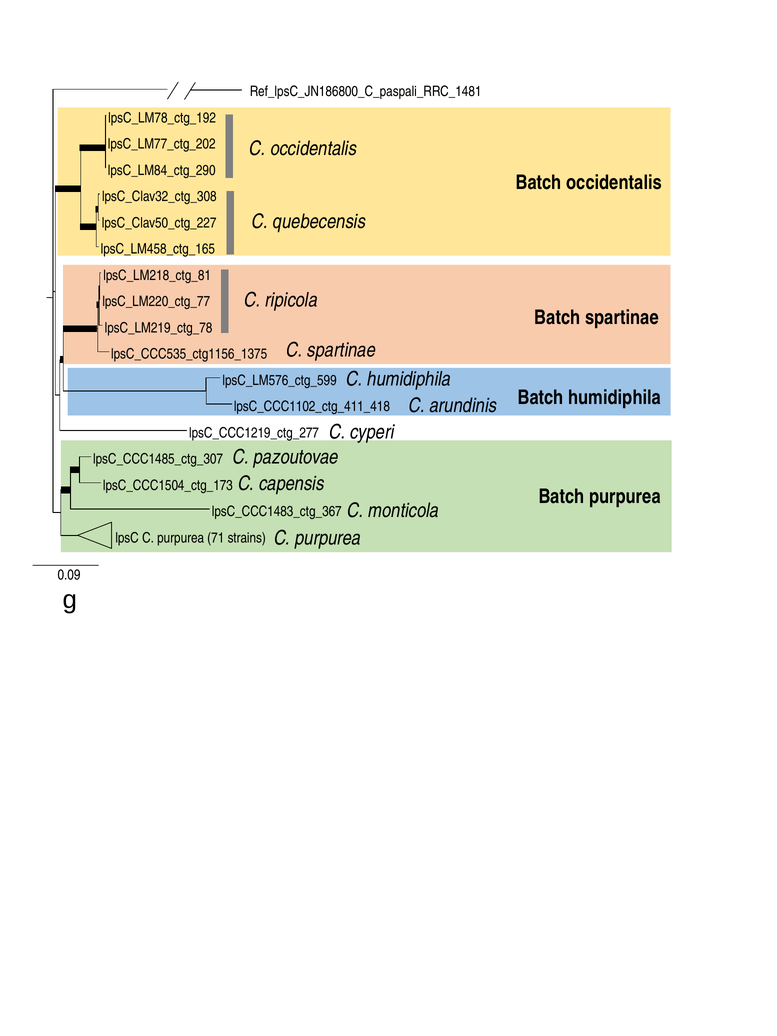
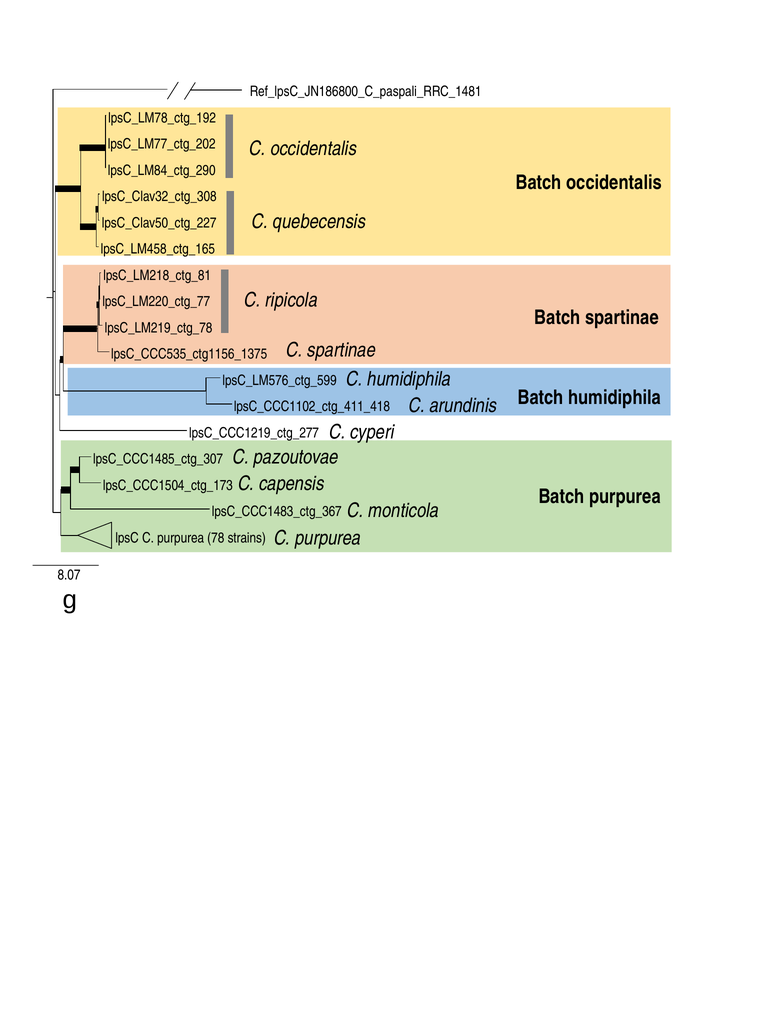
71: 71 -> 78 (216, 538)
0.09: 0.09 -> 8.07 (69, 575)
